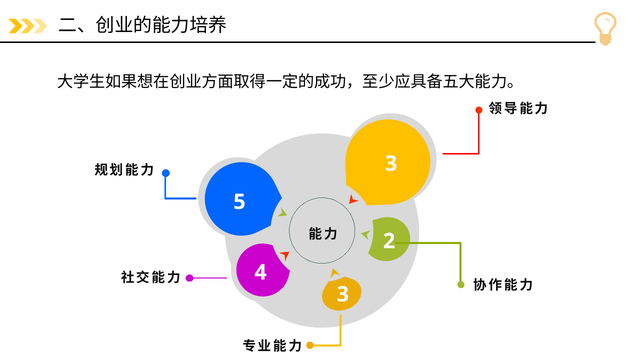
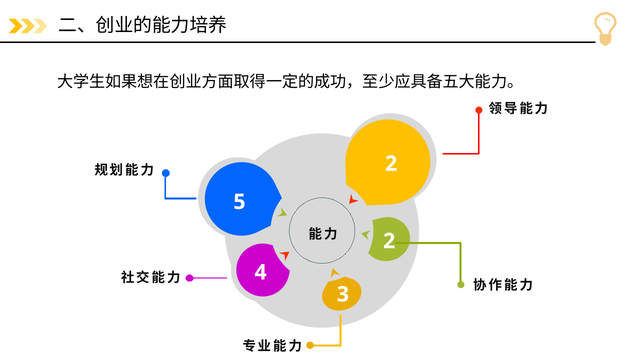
3: 3 -> 2 (391, 164)
